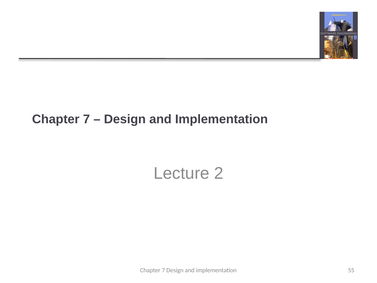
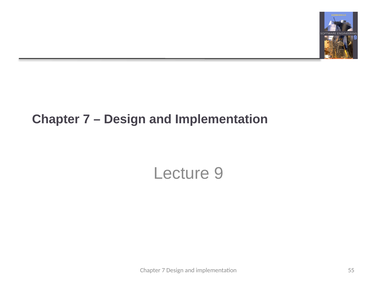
2: 2 -> 9 (219, 173)
